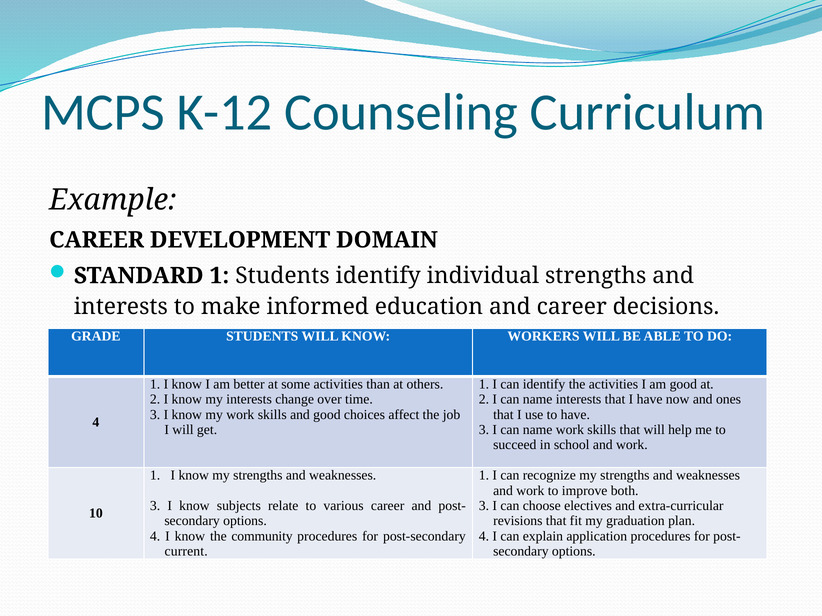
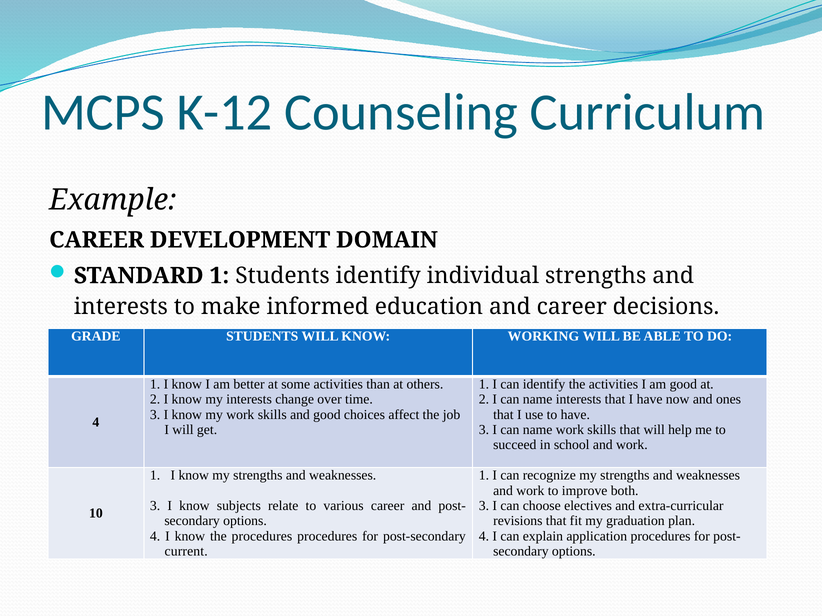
WORKERS: WORKERS -> WORKING (543, 336)
the community: community -> procedures (262, 537)
